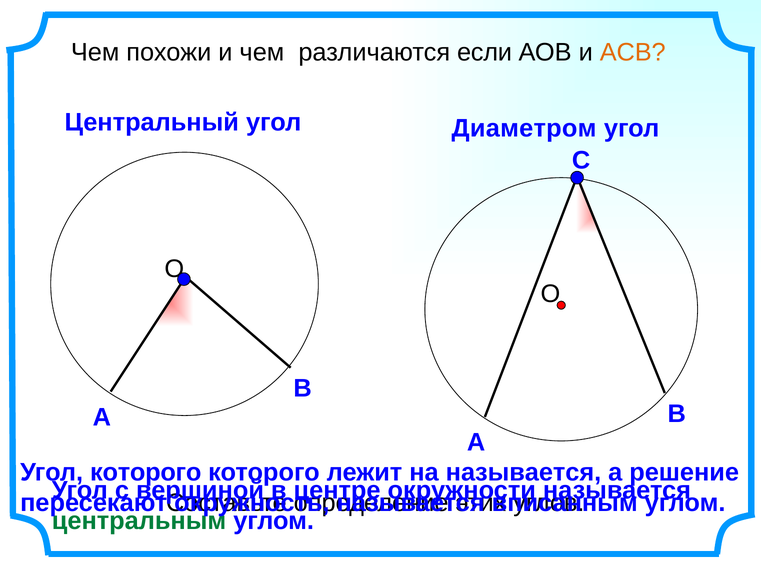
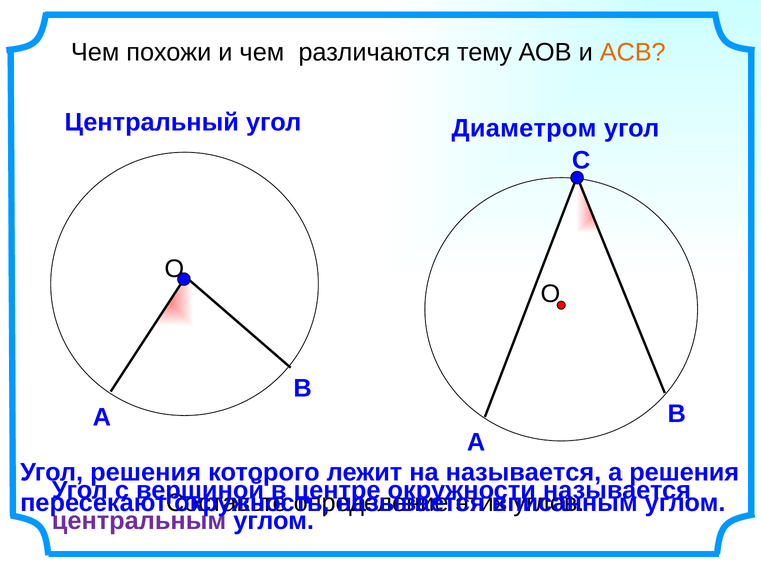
если: если -> тему (484, 52)
Угол которого: которого -> решения (146, 472)
а решение: решение -> решения (684, 472)
центральным colour: green -> purple (139, 520)
